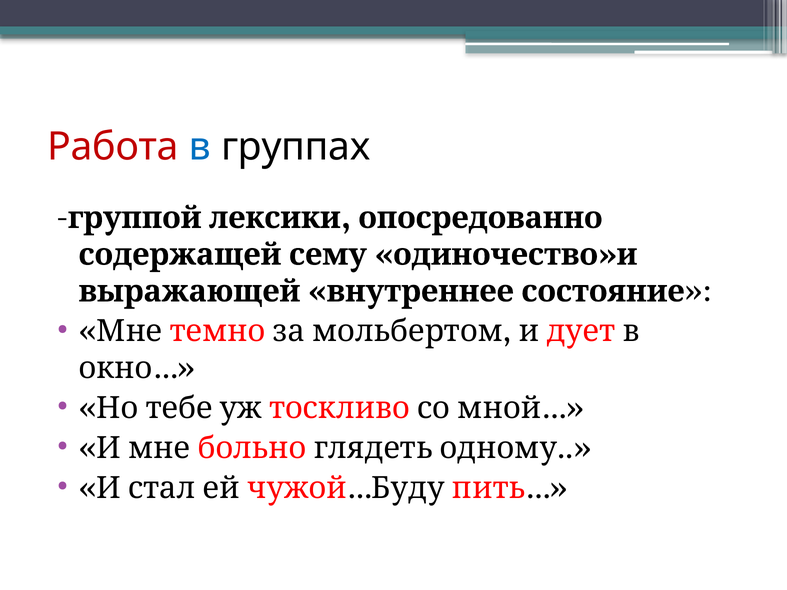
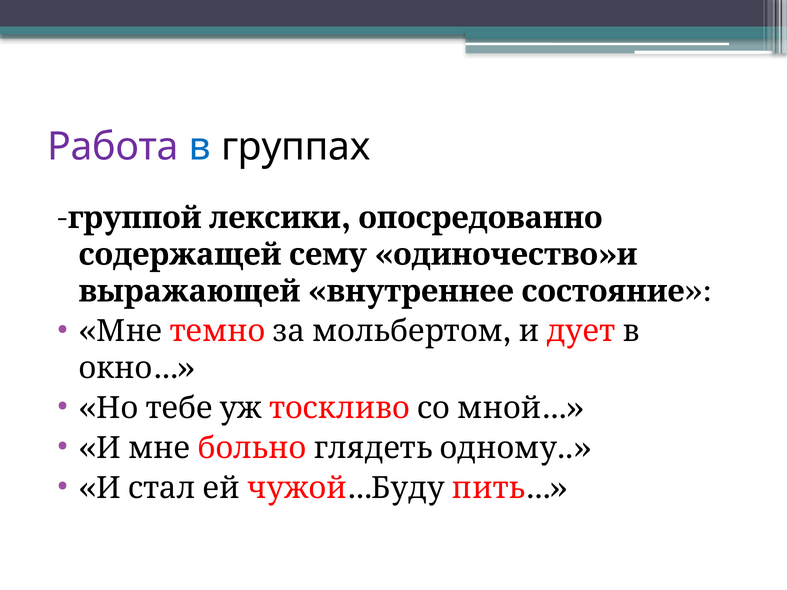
Работа colour: red -> purple (113, 147)
